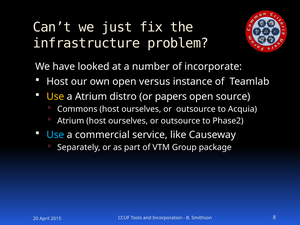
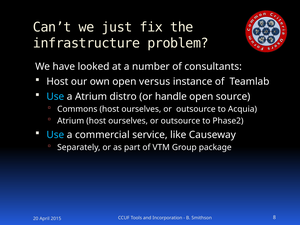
incorporate: incorporate -> consultants (213, 67)
Use colour: yellow -> light blue (55, 97)
papers: papers -> handle (171, 97)
